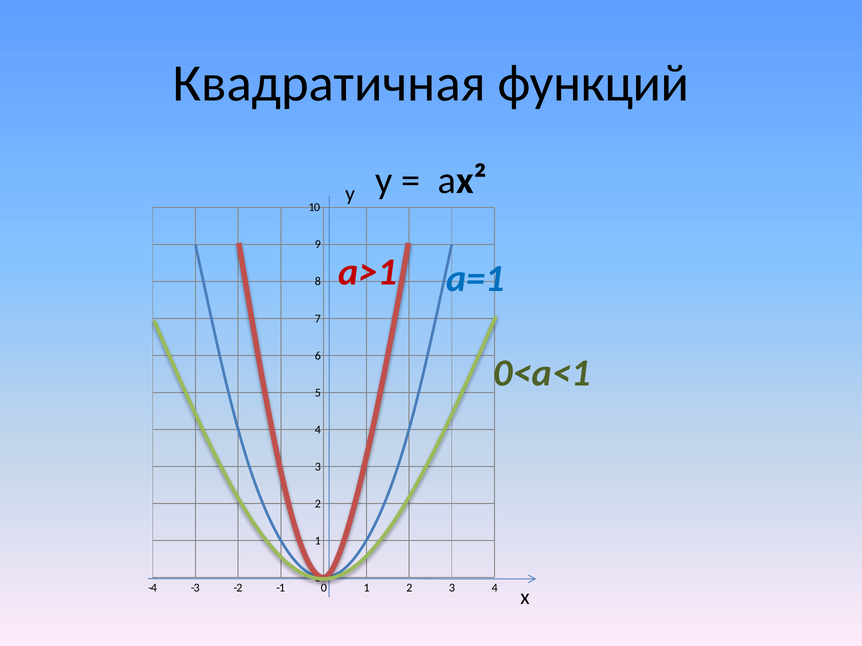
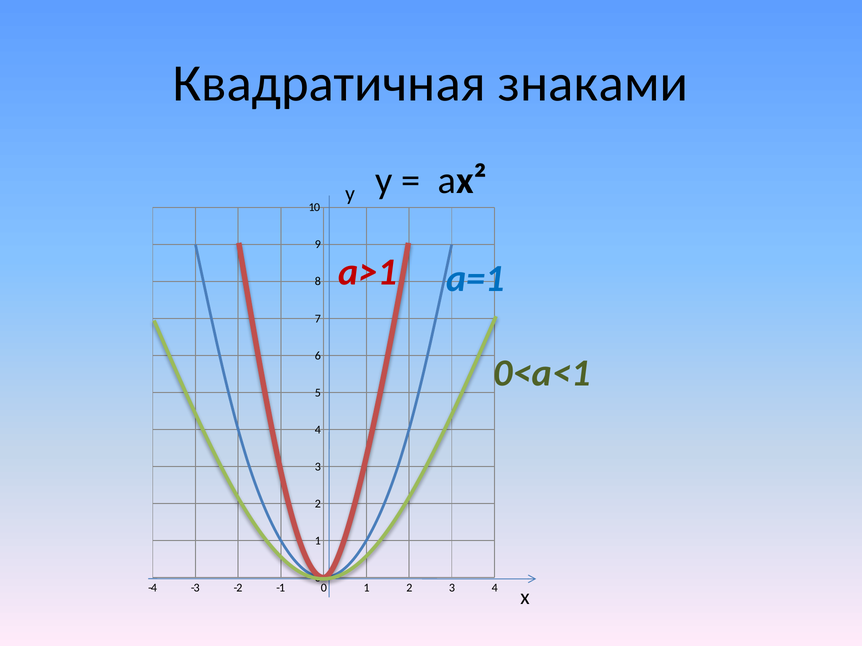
функций: функций -> знаками (593, 83)
